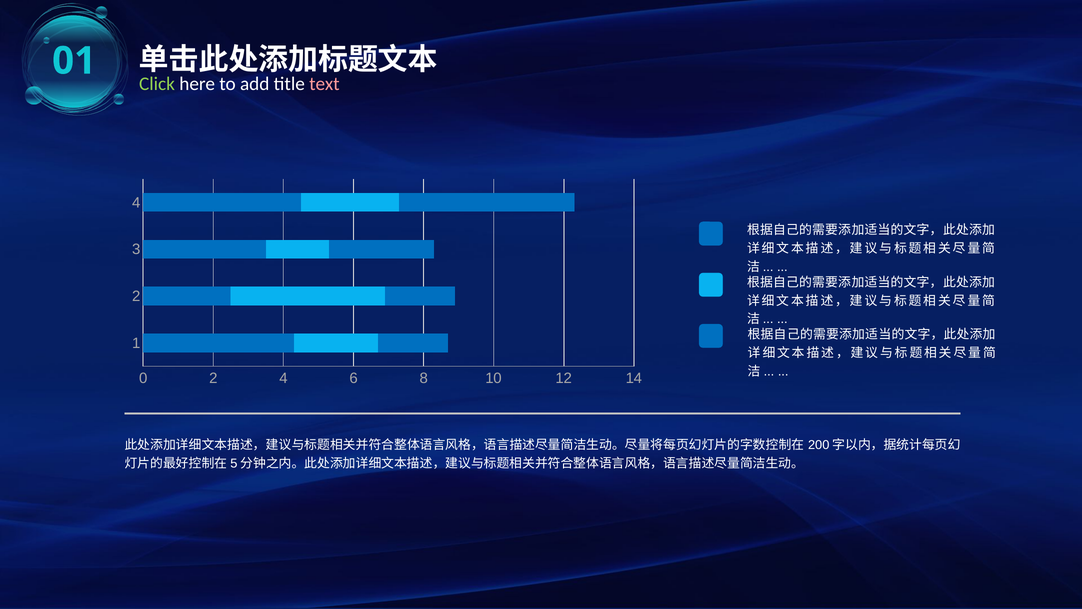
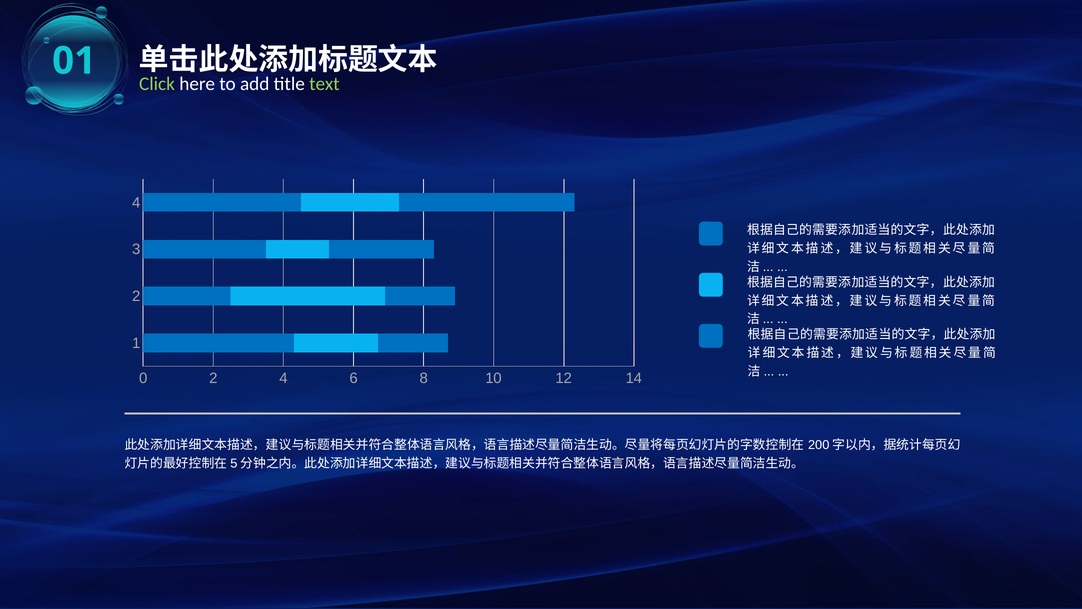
text colour: pink -> light green (324, 84)
